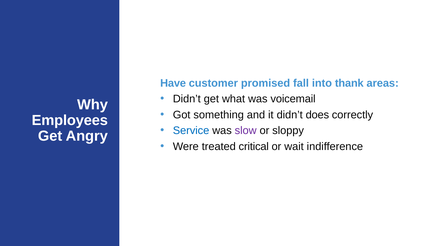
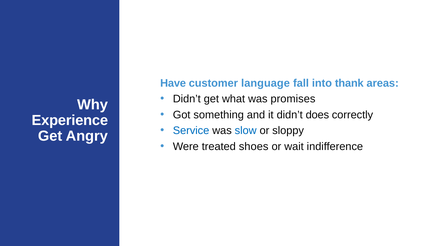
promised: promised -> language (265, 83)
voicemail: voicemail -> promises (293, 99)
Employees: Employees -> Experience (70, 120)
slow colour: purple -> blue (246, 131)
critical: critical -> shoes (254, 146)
